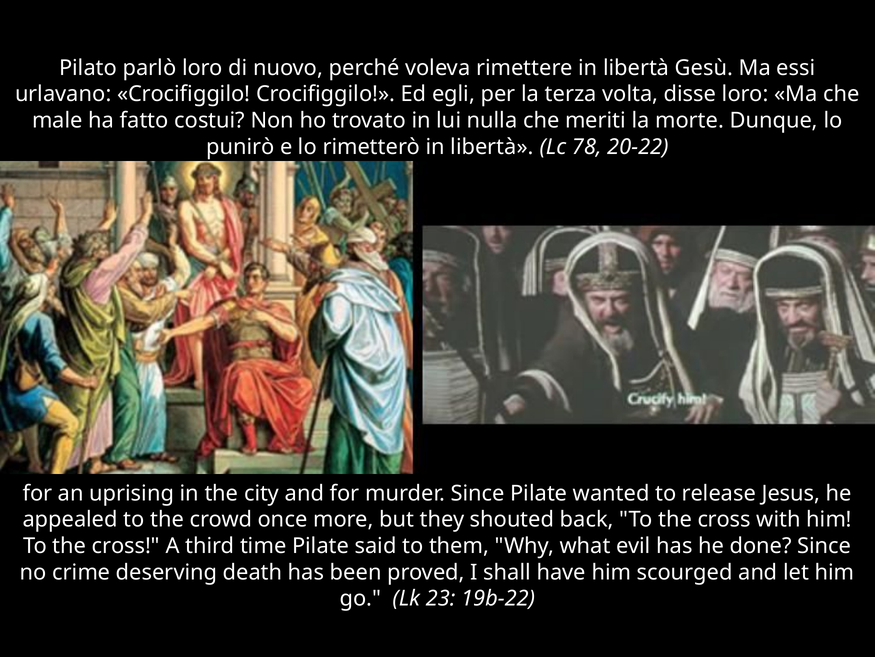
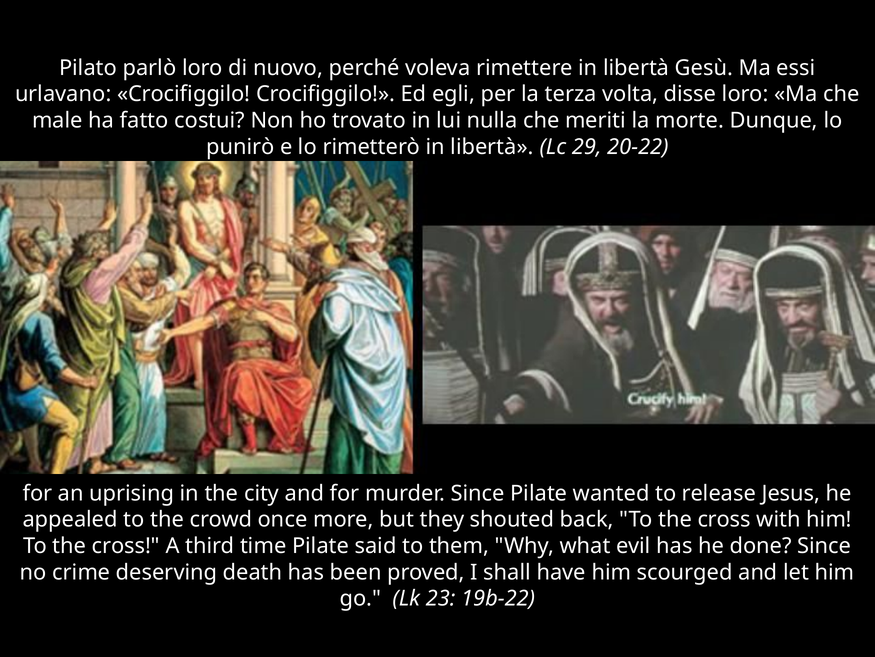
78: 78 -> 29 (587, 147)
